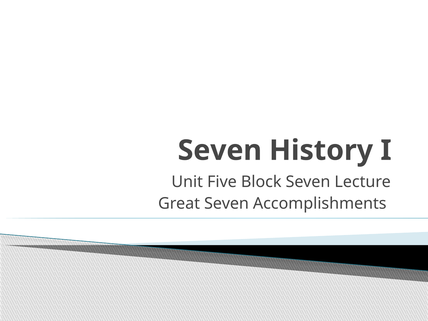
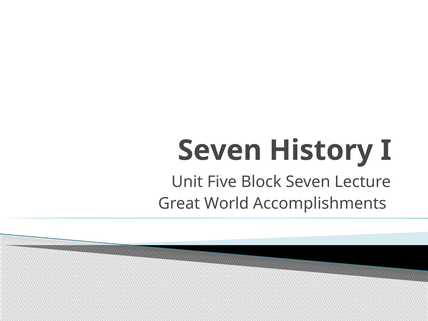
Great Seven: Seven -> World (227, 204)
